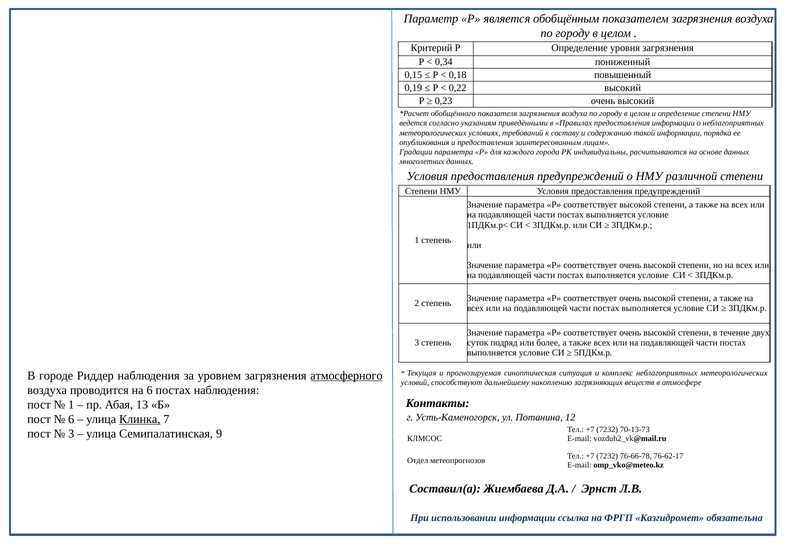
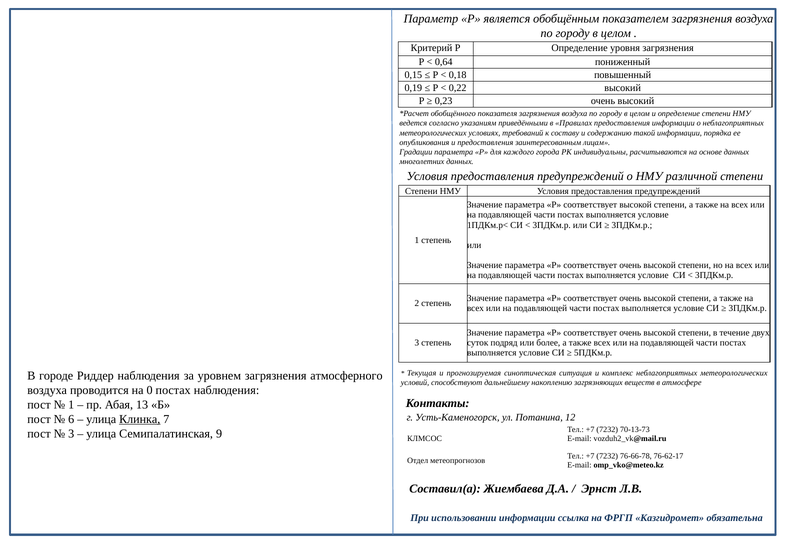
0,34: 0,34 -> 0,64 (444, 62)
атмосферного underline: present -> none (346, 376)
на 6: 6 -> 0 (150, 390)
